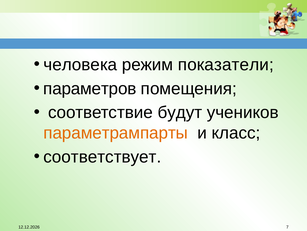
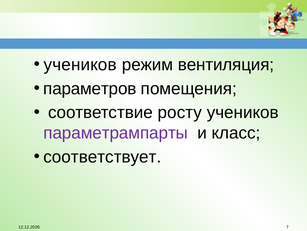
человека: человека -> учеников (80, 64)
показатели: показатели -> вентиляция (226, 64)
будут: будут -> росту (180, 112)
параметрампарты colour: orange -> purple (116, 133)
